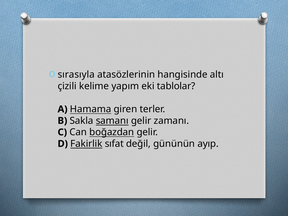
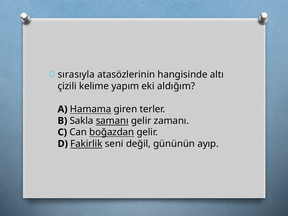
tablolar: tablolar -> aldığım (176, 86)
sıfat: sıfat -> seni (114, 144)
